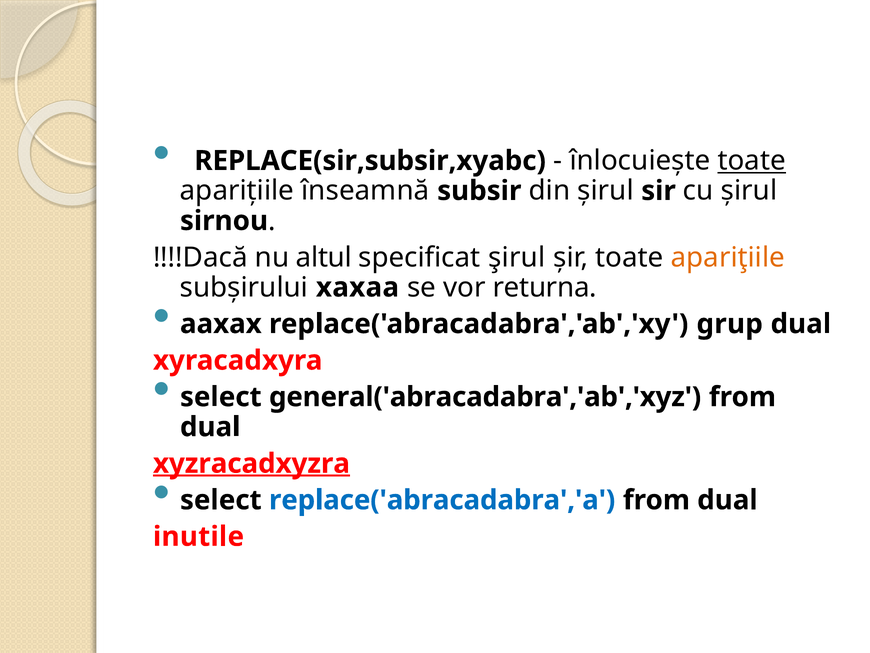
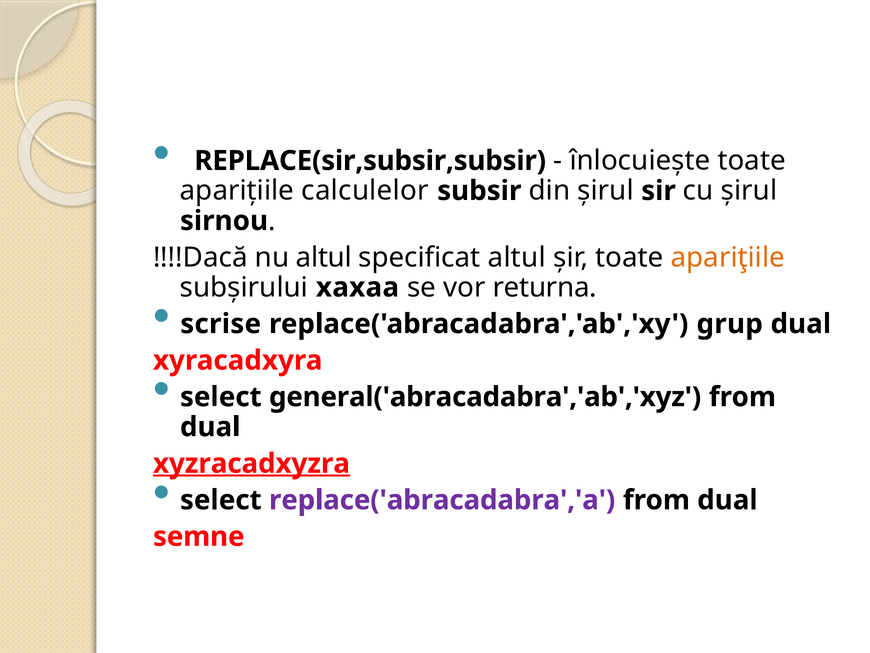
REPLACE(sir,subsir,xyabc: REPLACE(sir,subsir,xyabc -> REPLACE(sir,subsir,subsir (370, 161)
toate underline: present -> none (752, 161)
înseamnă: înseamnă -> calculelor (365, 191)
specificat şirul: şirul -> altul (517, 257)
aaxax: aaxax -> scrise (221, 324)
replace('abracadabra','a colour: blue -> purple (442, 500)
inutile: inutile -> semne (199, 536)
